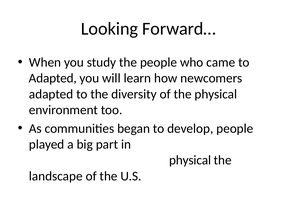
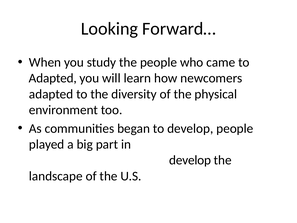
physical: physical -> develop (190, 160)
